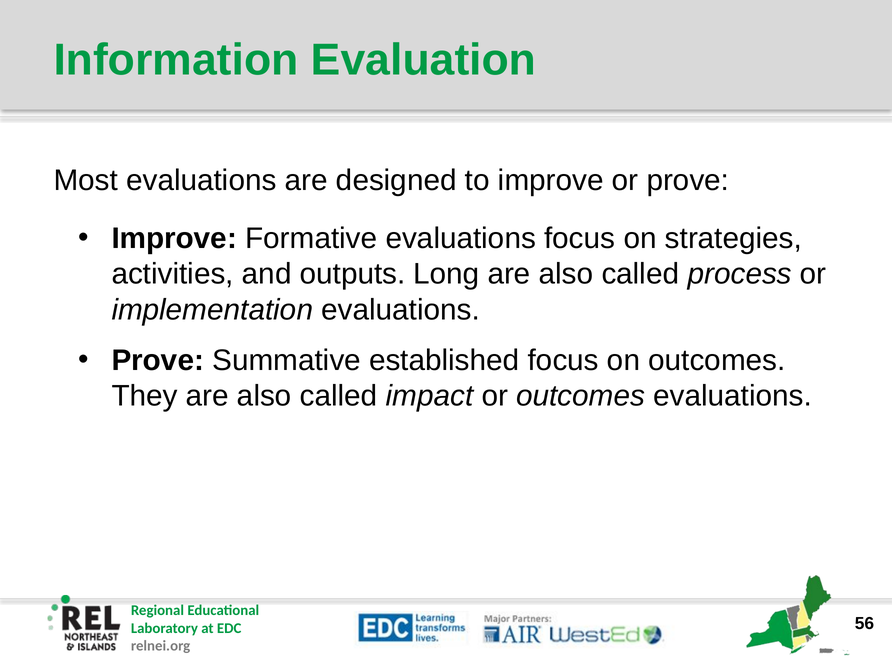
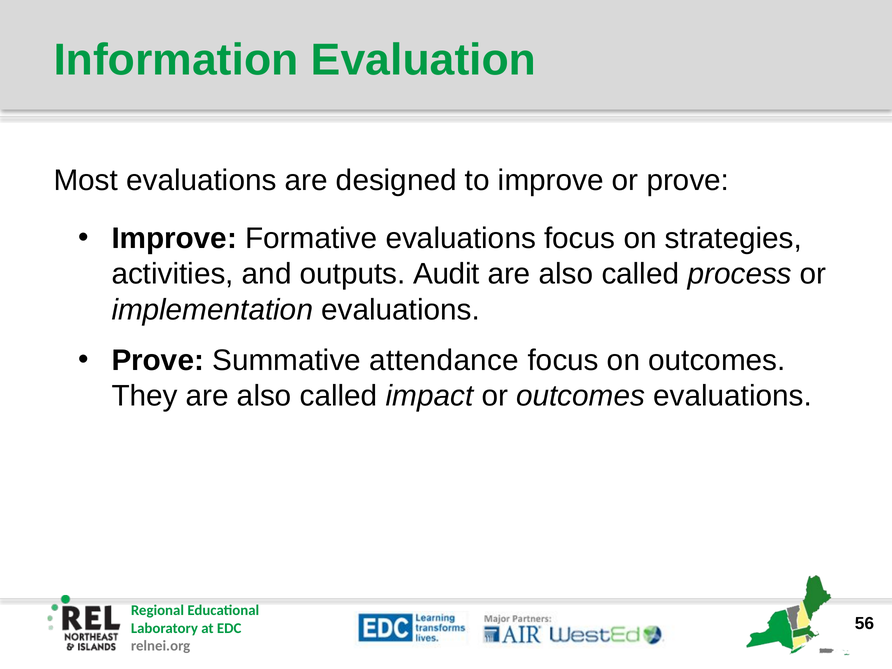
Long: Long -> Audit (446, 274)
established: established -> attendance (444, 360)
